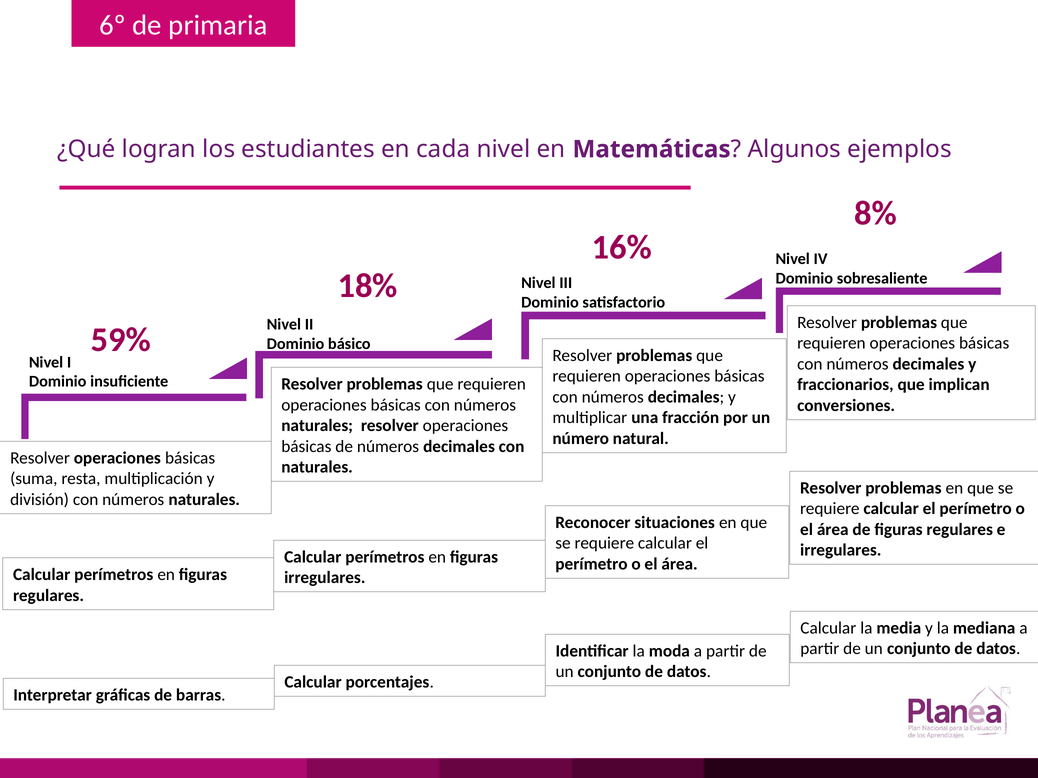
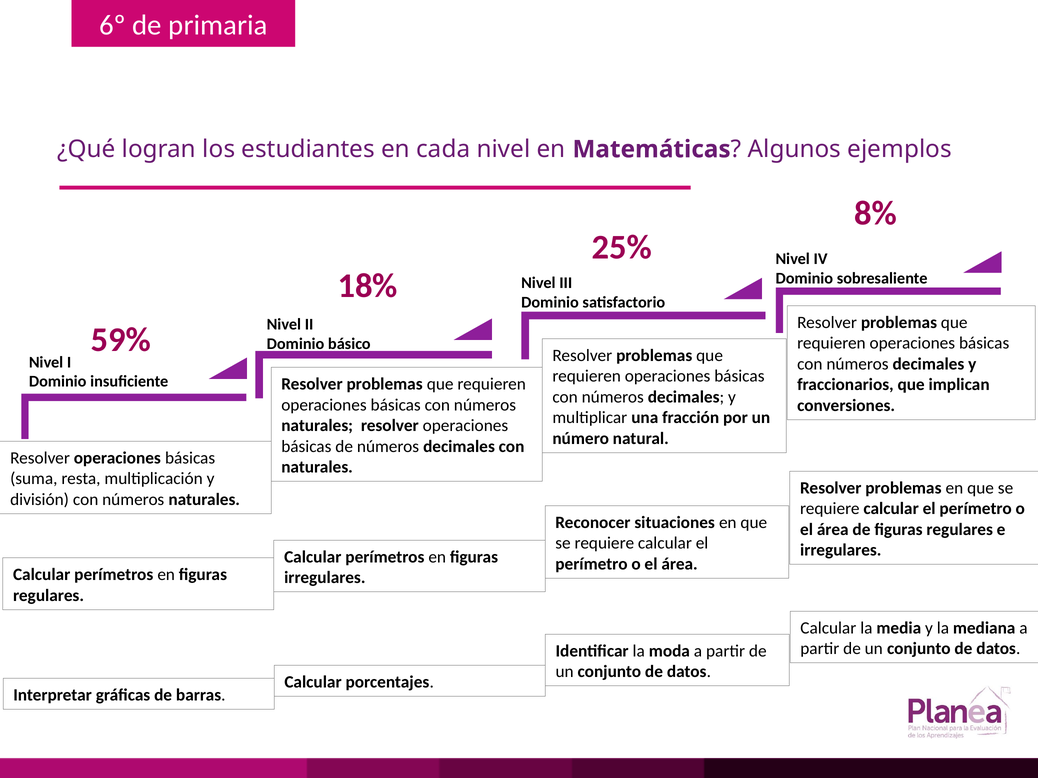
16%: 16% -> 25% (622, 247)
